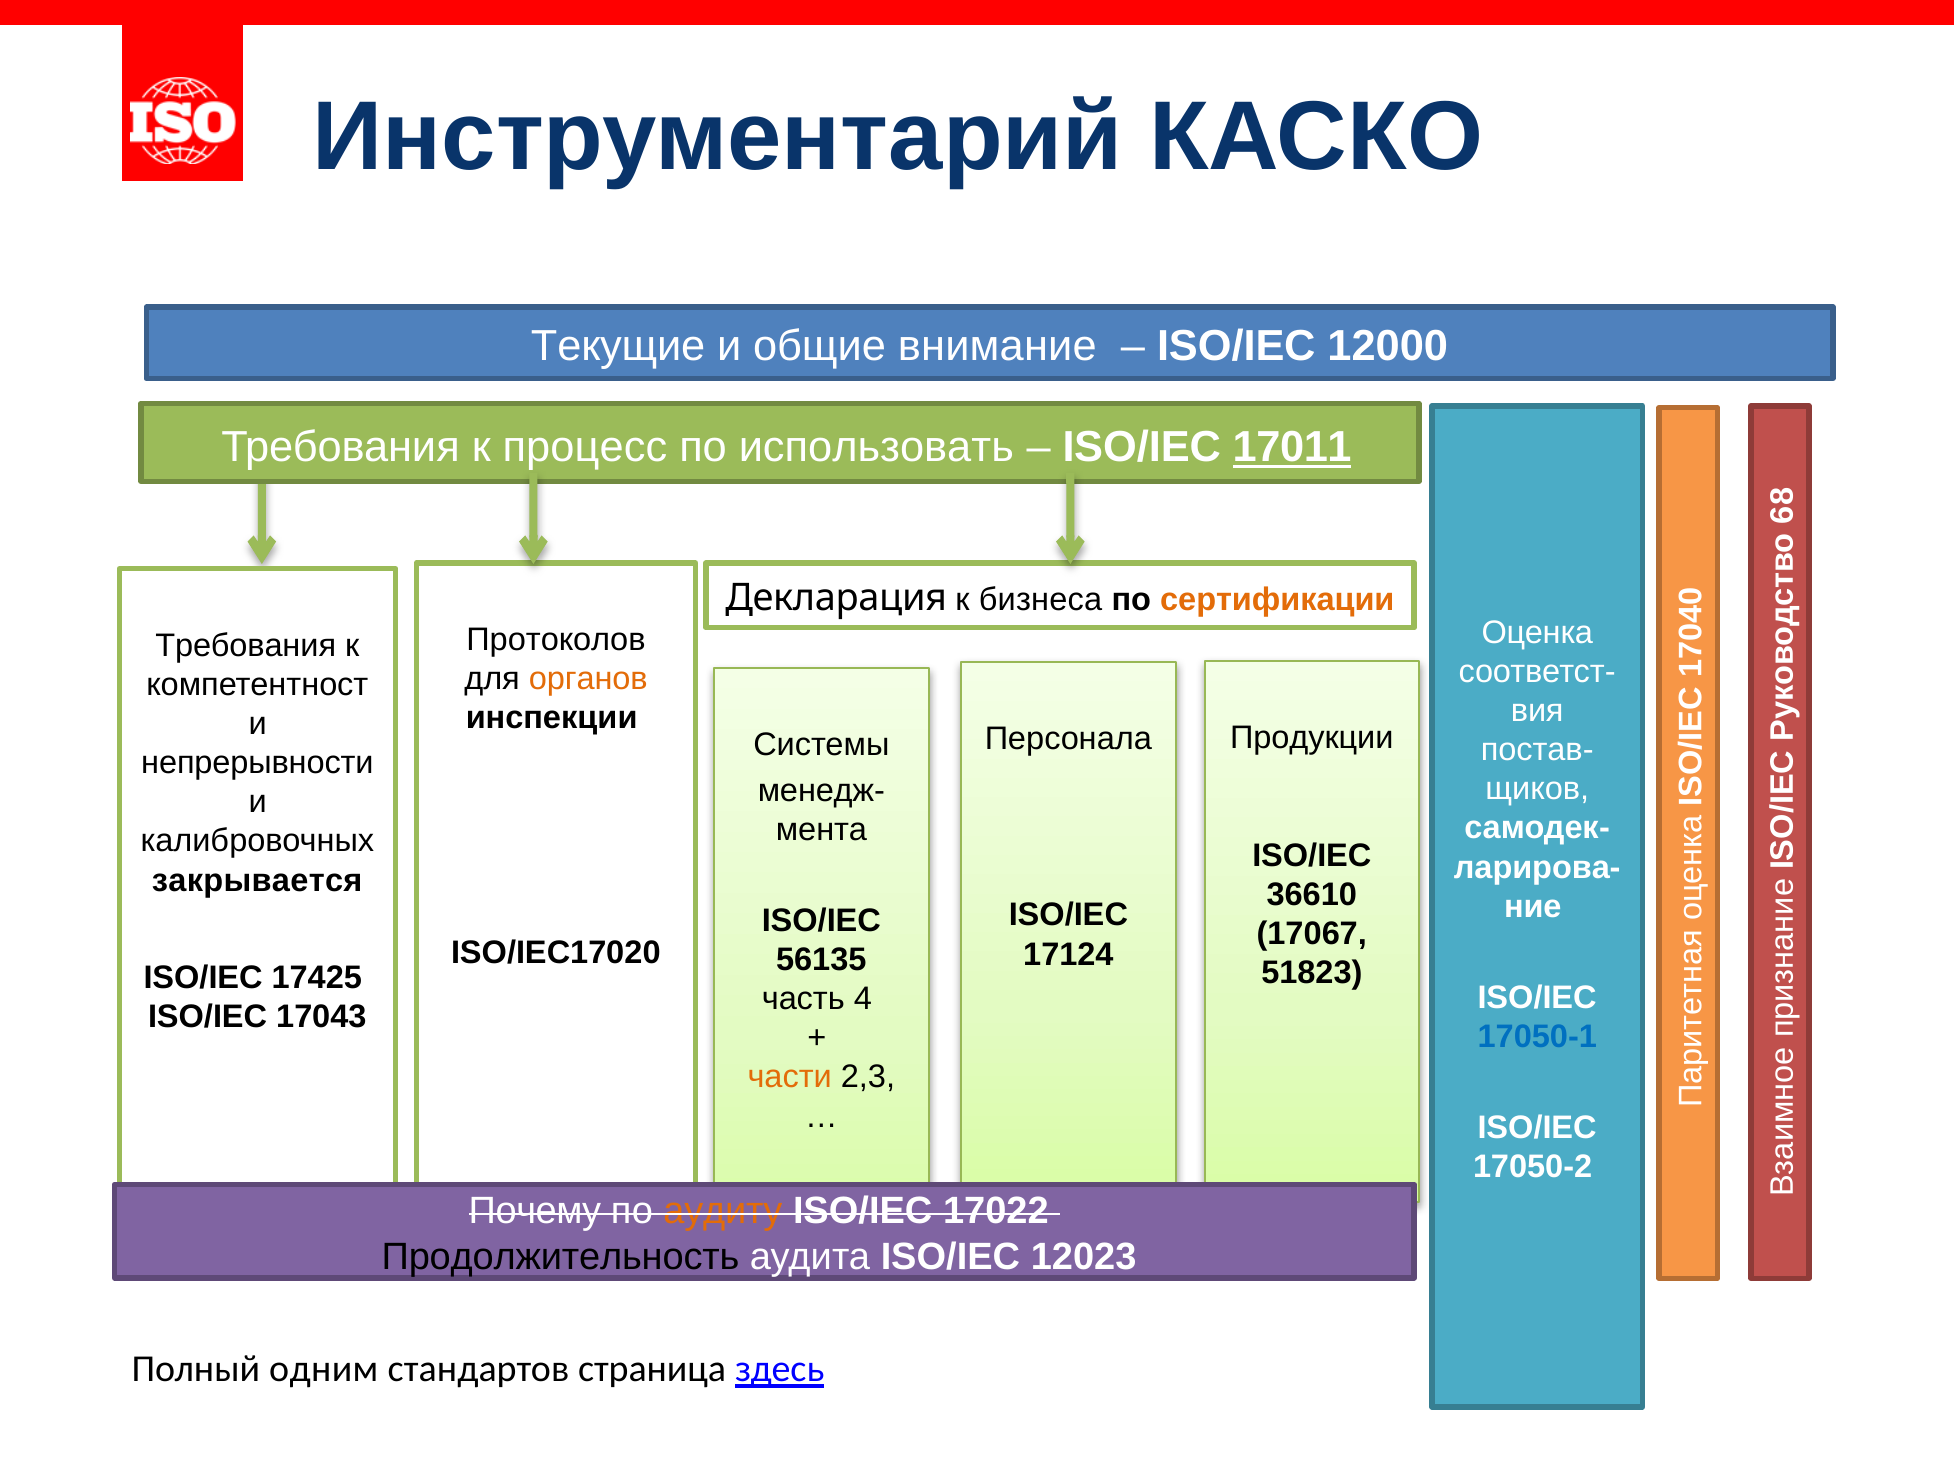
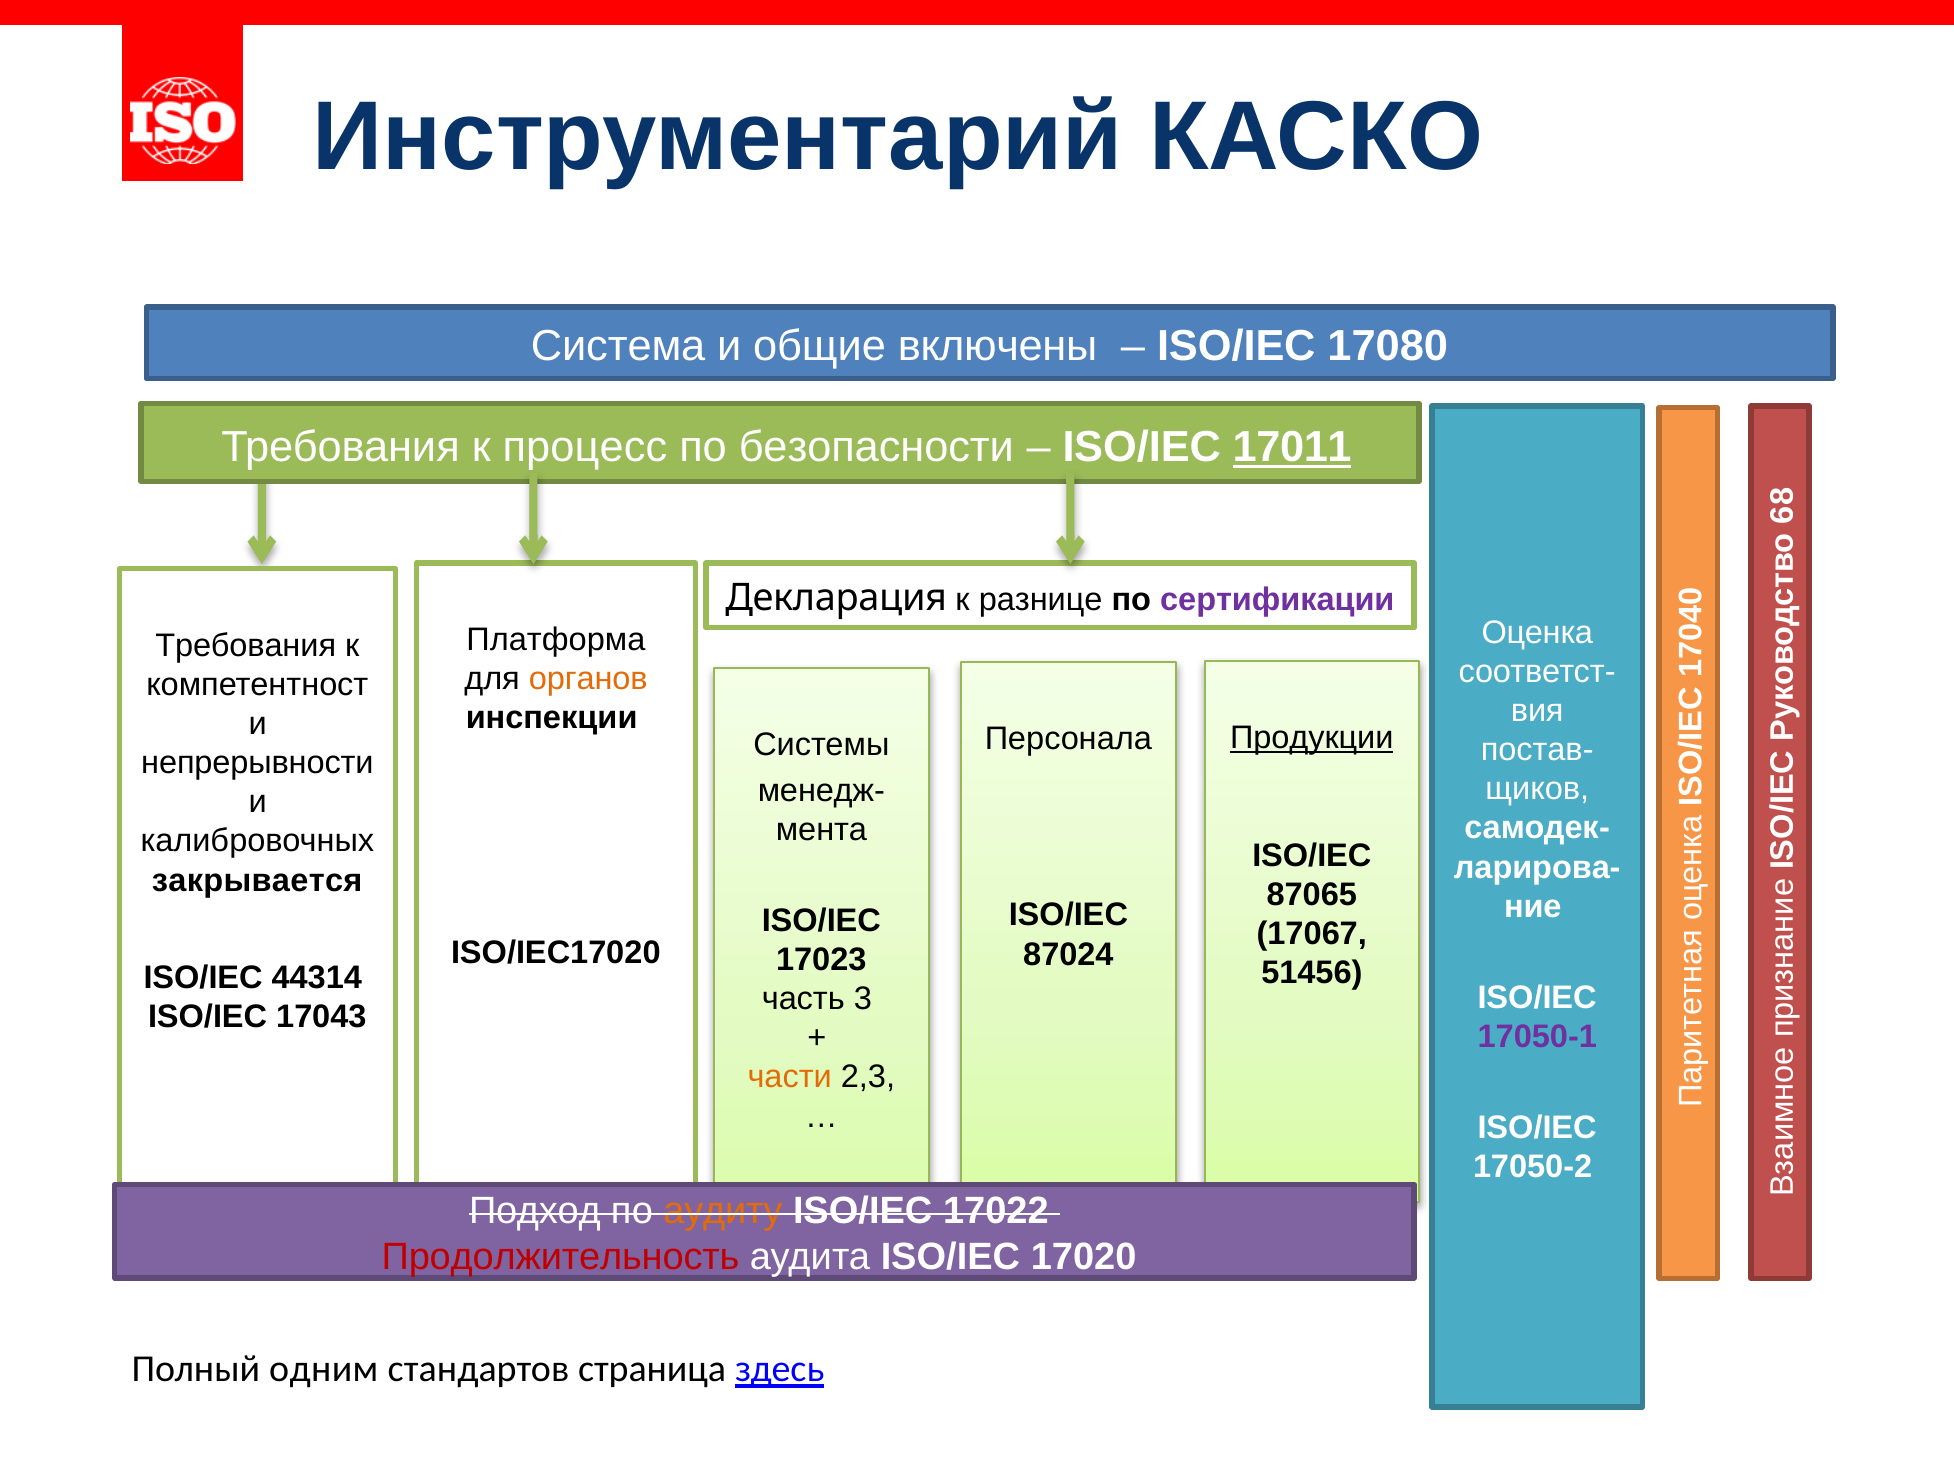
Текущие: Текущие -> Система (618, 346)
внимание: внимание -> включены (998, 346)
12000: 12000 -> 17080 (1388, 346)
использовать: использовать -> безопасности (876, 447)
бизнеса: бизнеса -> разнице (1041, 600)
сертификации colour: orange -> purple (1277, 600)
Протоколов: Протоколов -> Платформа (556, 640)
Продукции underline: none -> present (1312, 738)
36610: 36610 -> 87065 (1312, 894)
17124: 17124 -> 87024 (1068, 954)
56135: 56135 -> 17023 (821, 960)
51823: 51823 -> 51456 (1312, 972)
17425: 17425 -> 44314 (317, 978)
часть 4: 4 -> 3 (863, 999)
17050-1 colour: blue -> purple (1537, 1036)
Почему: Почему -> Подход (535, 1211)
Продолжительность colour: black -> red (561, 1256)
12023: 12023 -> 17020 (1084, 1256)
